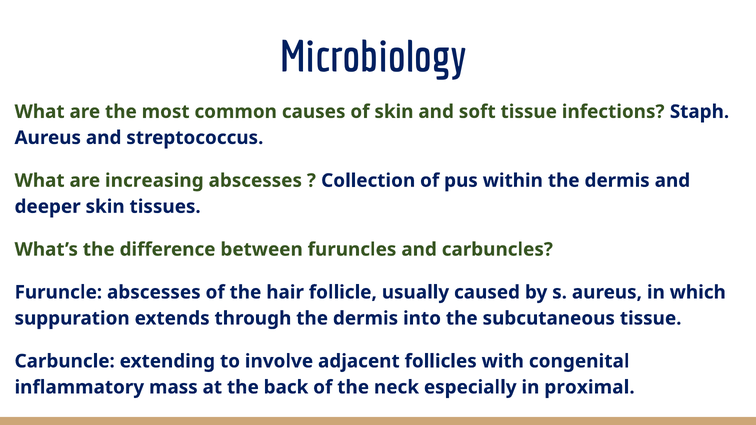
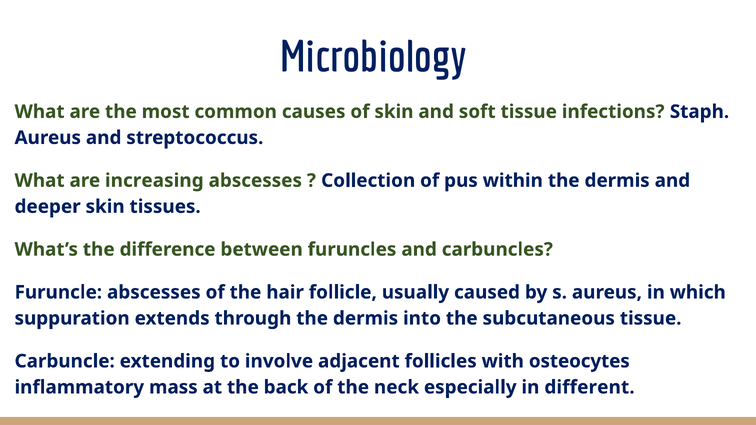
congenital: congenital -> osteocytes (579, 361)
proximal: proximal -> different (590, 387)
